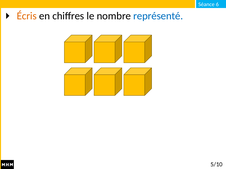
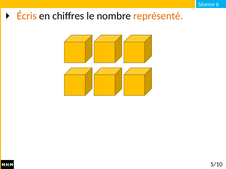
représenté colour: blue -> orange (158, 16)
